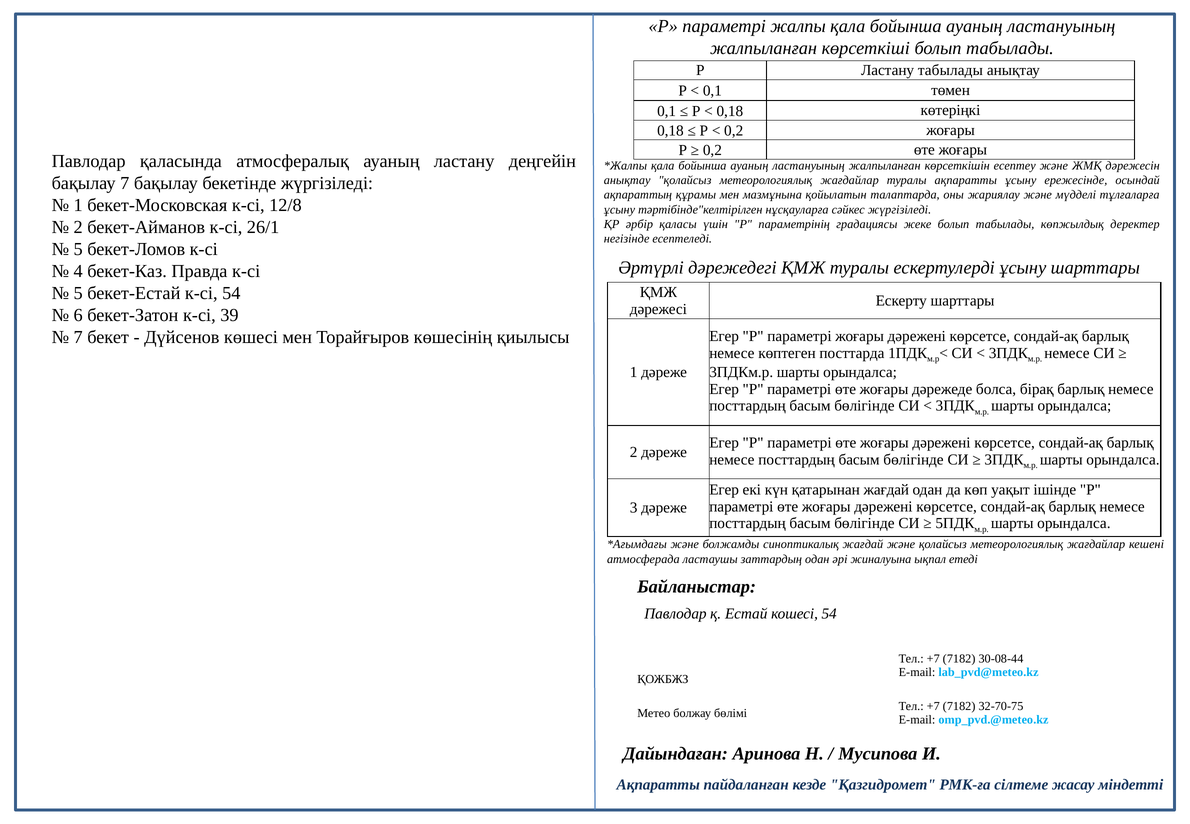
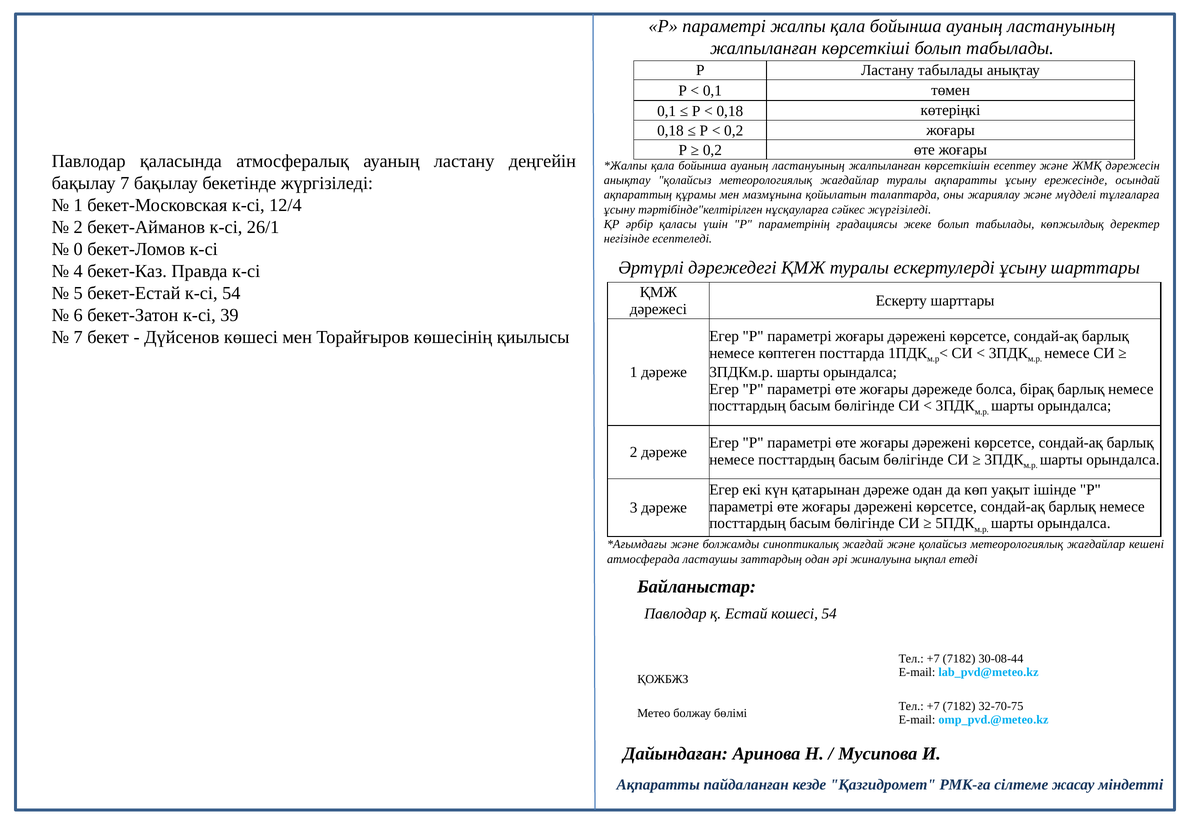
12/8: 12/8 -> 12/4 (285, 205)
5: 5 -> 0 (78, 249)
қатарынан жағдай: жағдай -> дәреже (886, 490)
